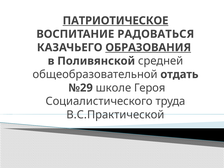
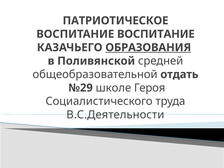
ПАТРИОТИЧЕСКОЕ underline: present -> none (116, 21)
ВОСПИТАНИЕ РАДОВАТЬСЯ: РАДОВАТЬСЯ -> ВОСПИТАНИЕ (156, 34)
В.С.Практической: В.С.Практической -> В.С.Деятельности (115, 115)
